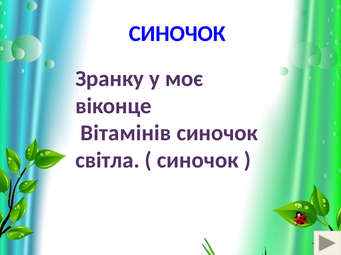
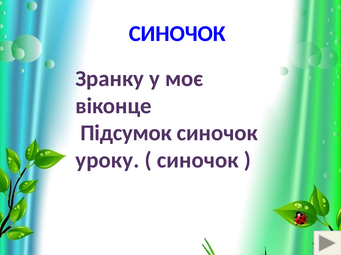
Вітамінів: Вітамінів -> Підсумок (126, 133)
світла: світла -> уроку (107, 161)
